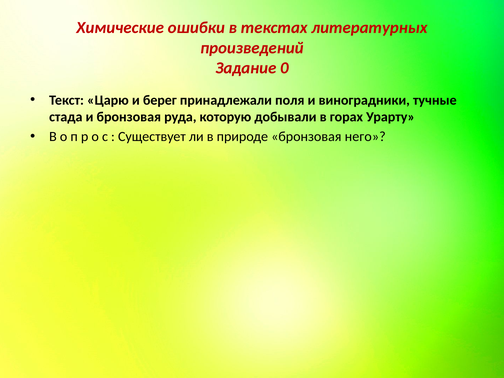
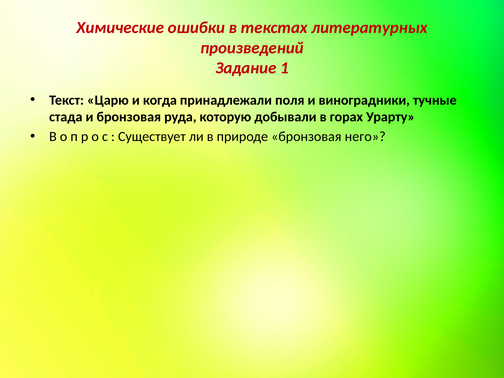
0: 0 -> 1 (284, 68)
берег: берег -> когда (160, 100)
